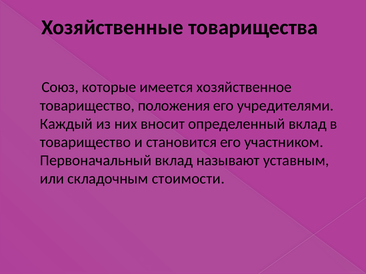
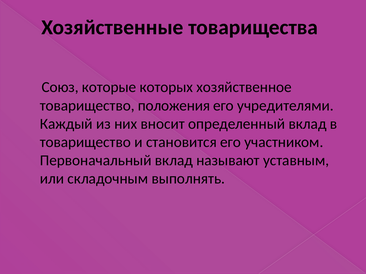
имеется: имеется -> которых (166, 87)
стоимости: стоимости -> выполнять (188, 179)
